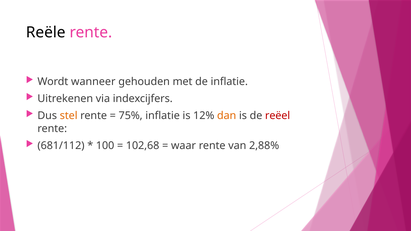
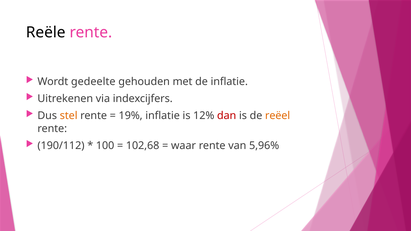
wanneer: wanneer -> gedeelte (93, 82)
75%: 75% -> 19% (131, 116)
dan colour: orange -> red (227, 116)
reëel colour: red -> orange (278, 116)
681/112: 681/112 -> 190/112 (61, 146)
2,88%: 2,88% -> 5,96% (264, 146)
